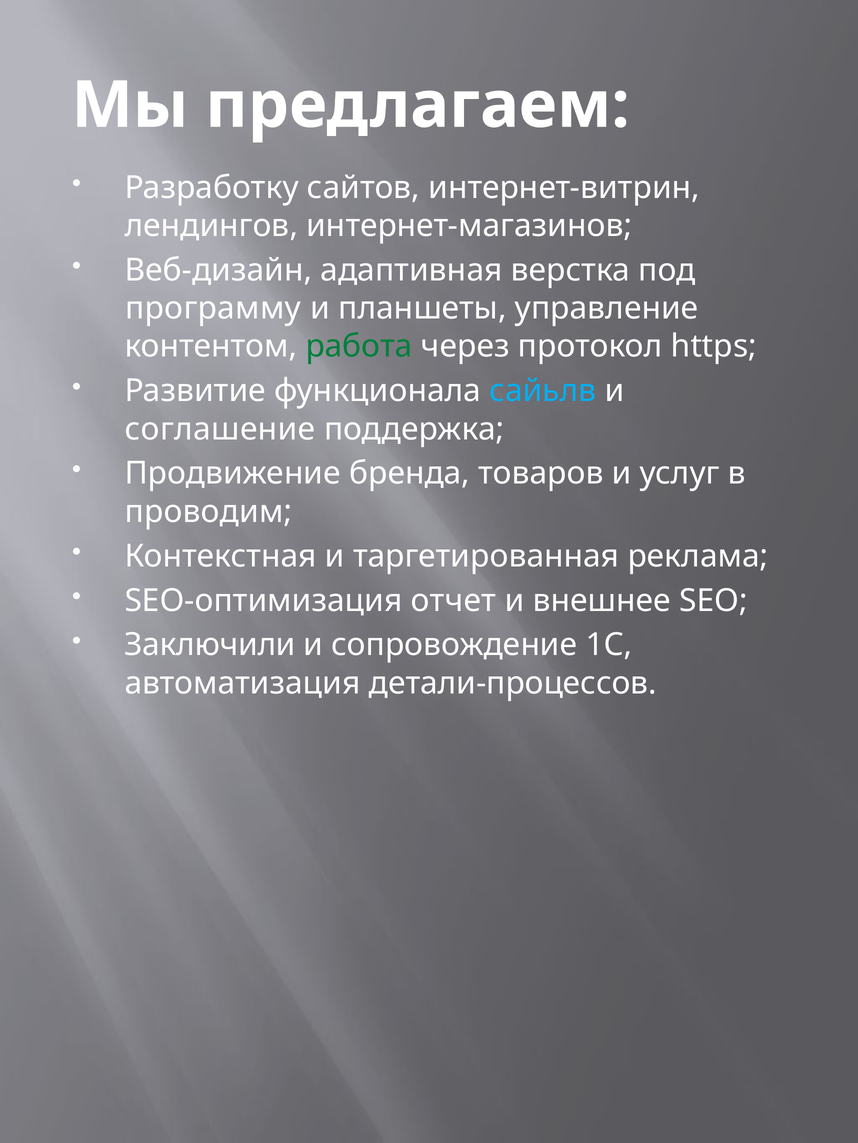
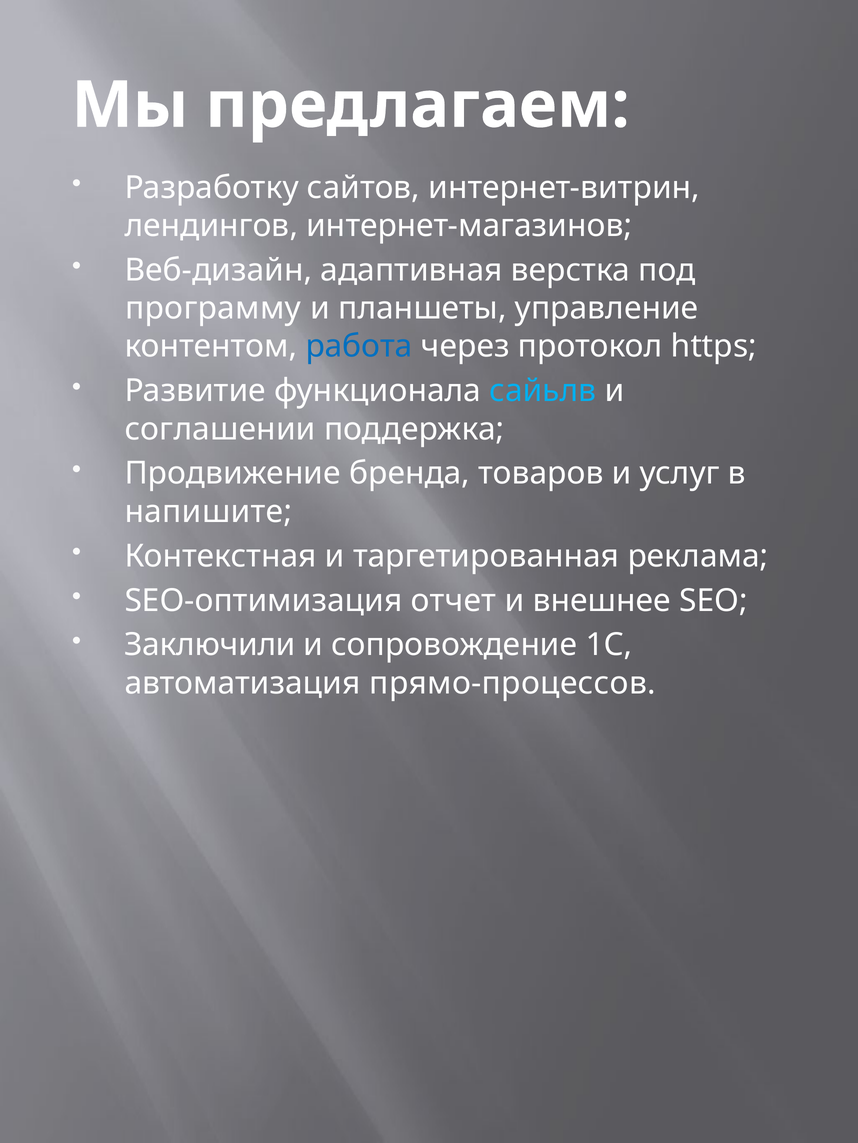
работа colour: green -> blue (359, 347)
соглашение: соглашение -> соглашении (220, 429)
проводим: проводим -> напишите (208, 512)
детали-процессов: детали-процессов -> прямо-процессов (513, 684)
